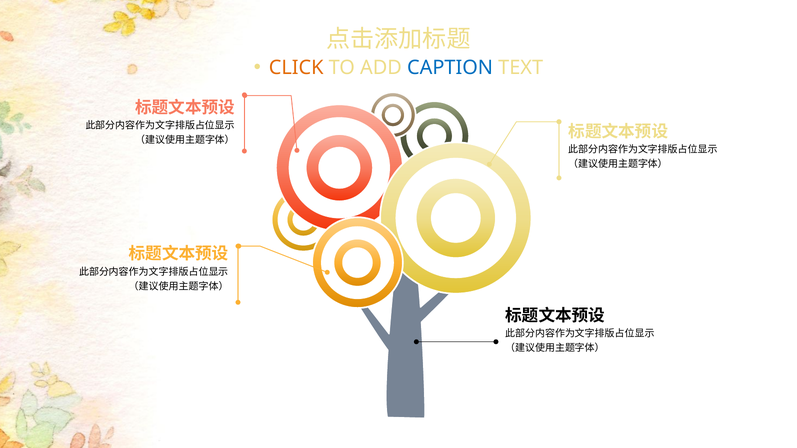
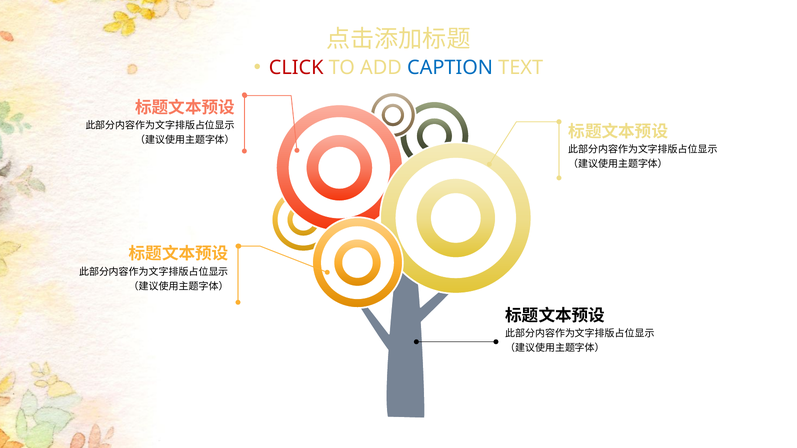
CLICK colour: orange -> red (296, 68)
